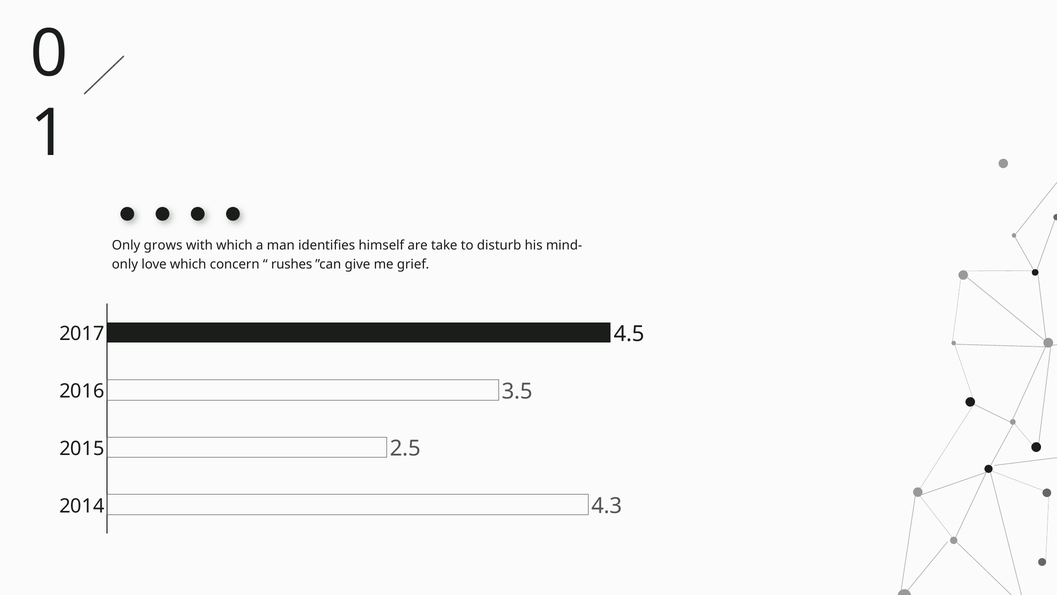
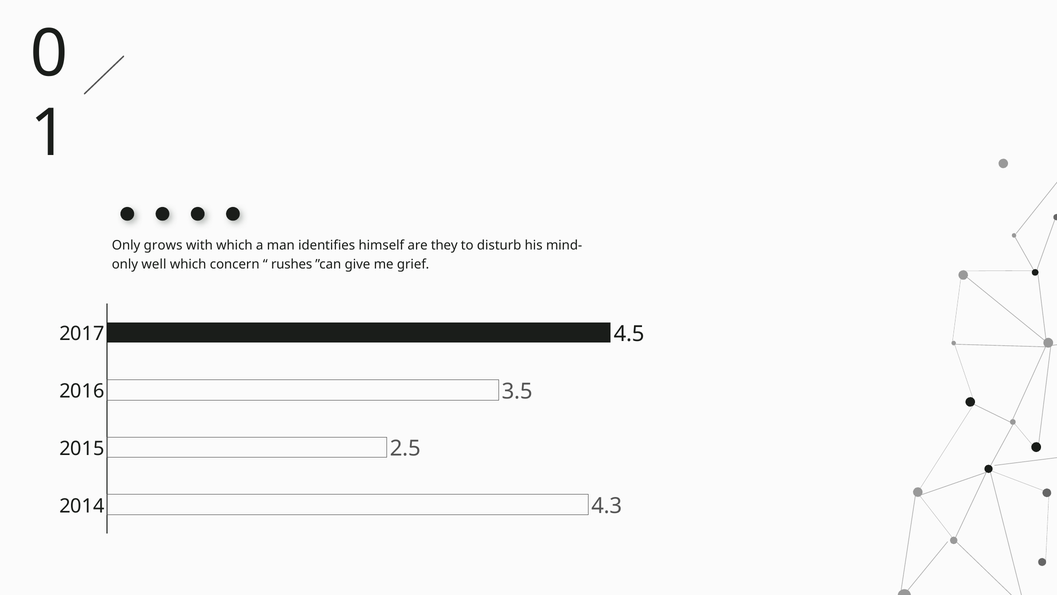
take: take -> they (444, 245)
love: love -> well (154, 264)
